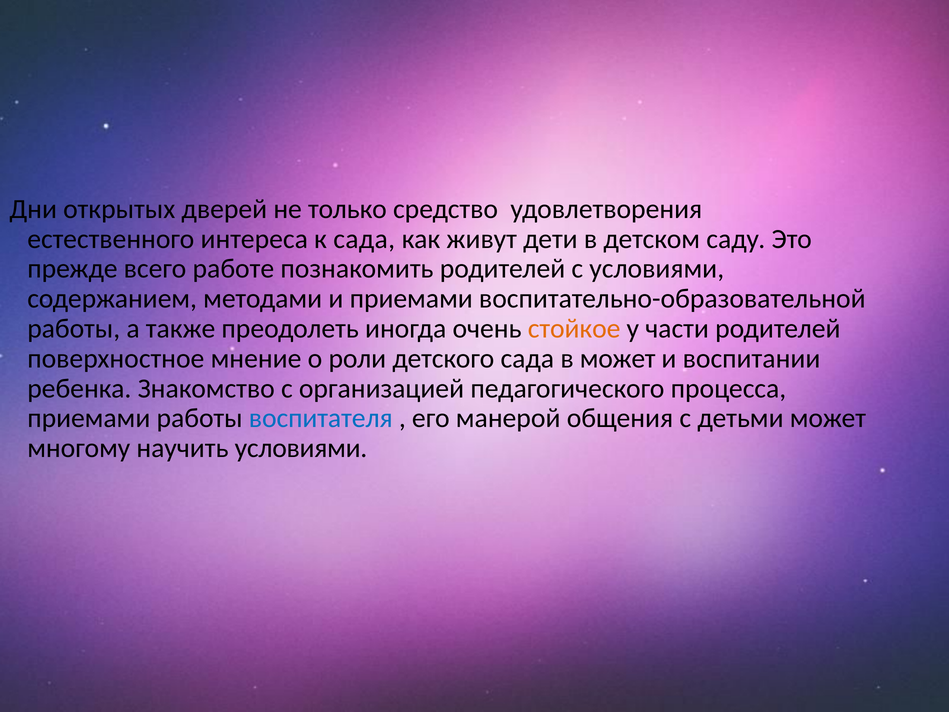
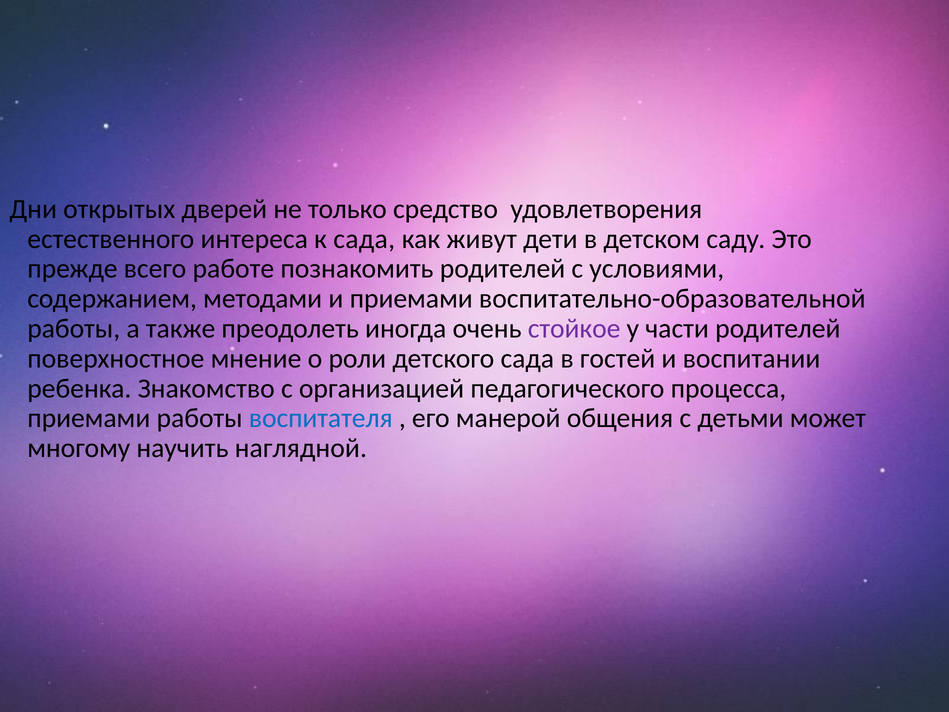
стойкое colour: orange -> purple (574, 329)
в может: может -> гостей (618, 358)
научить условиями: условиями -> наглядной (301, 448)
